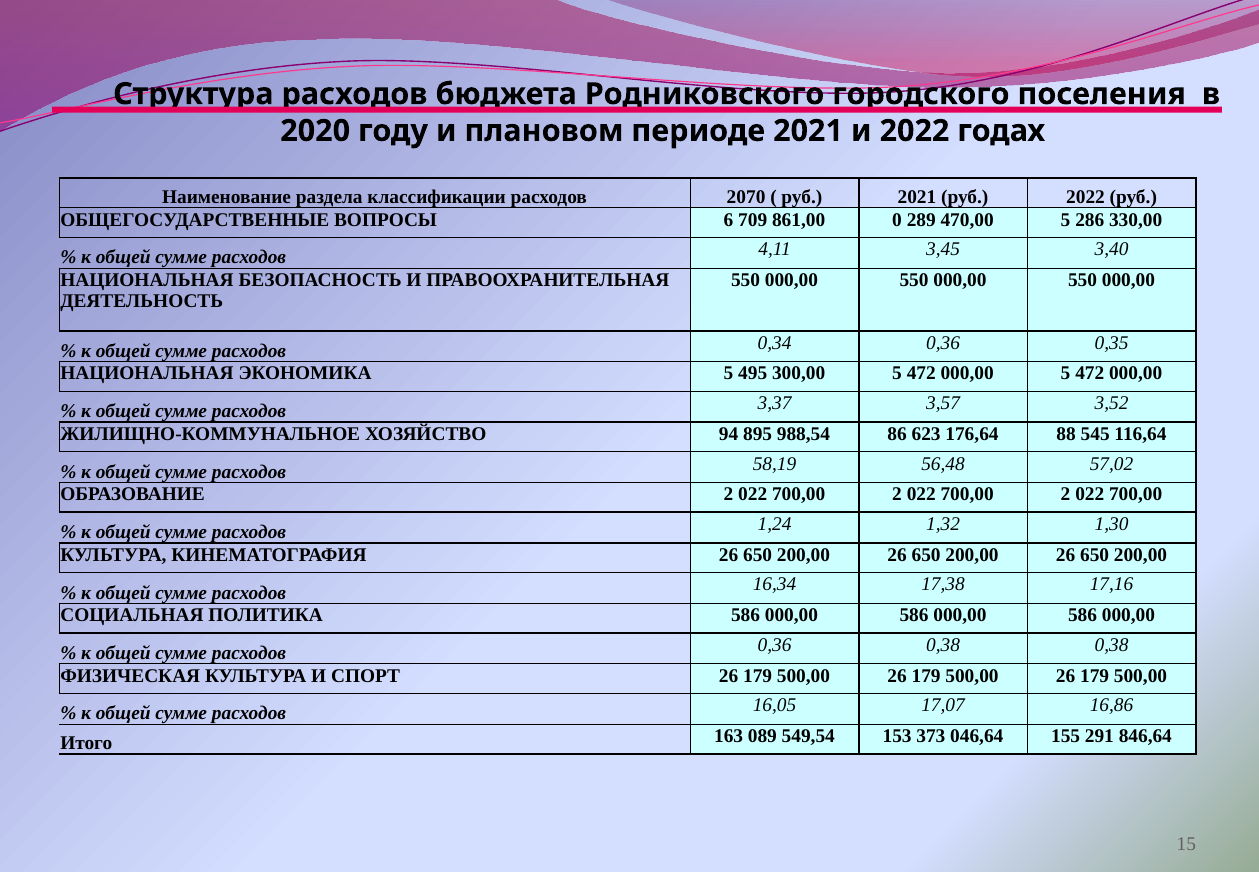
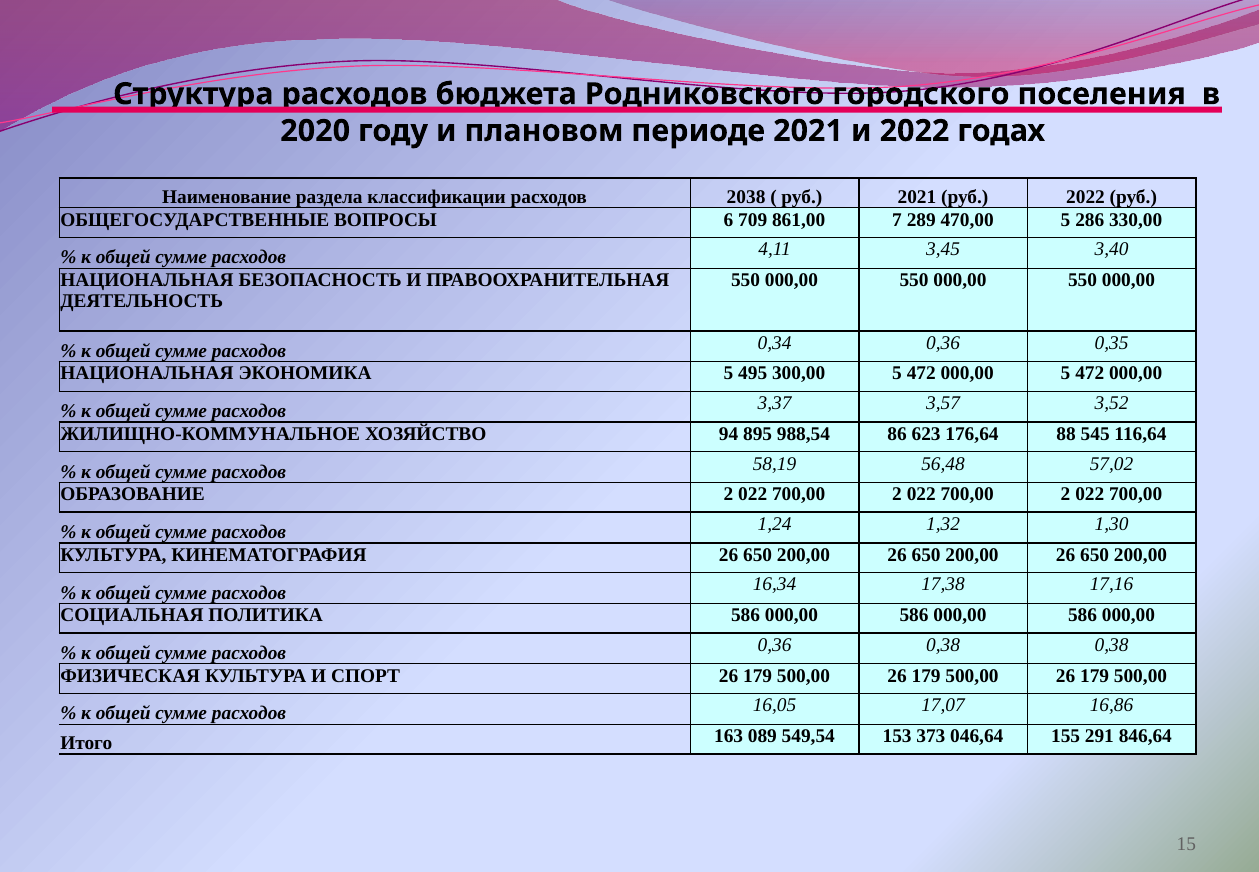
2070: 2070 -> 2038 (746, 197)
0: 0 -> 7 (897, 220)
